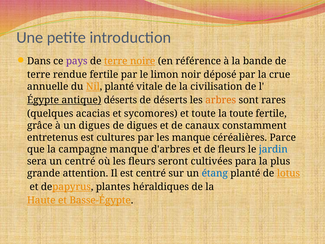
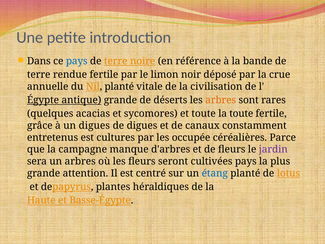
pays colour: purple -> blue (77, 61)
antique déserts: déserts -> grande (120, 100)
les manque: manque -> occupée (191, 137)
jardin colour: blue -> purple (273, 149)
un centré: centré -> arbres (80, 161)
cultivées para: para -> pays (246, 161)
